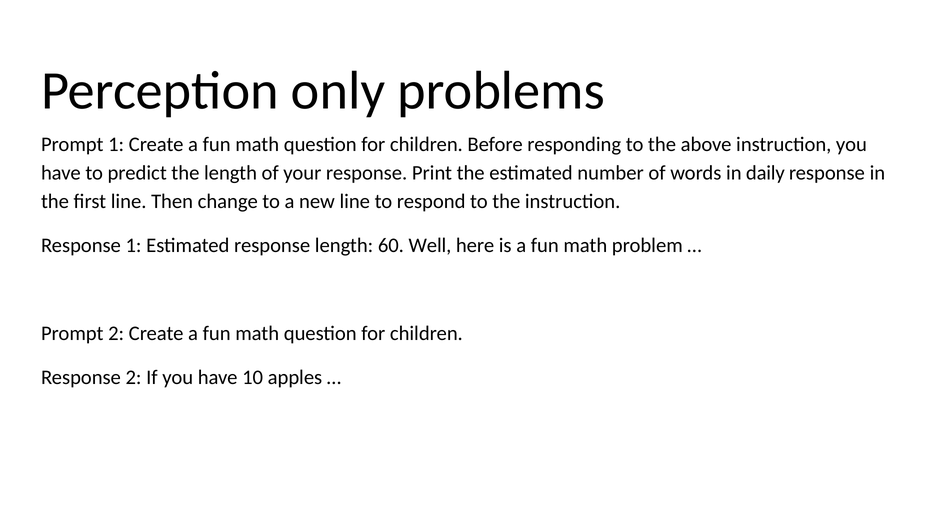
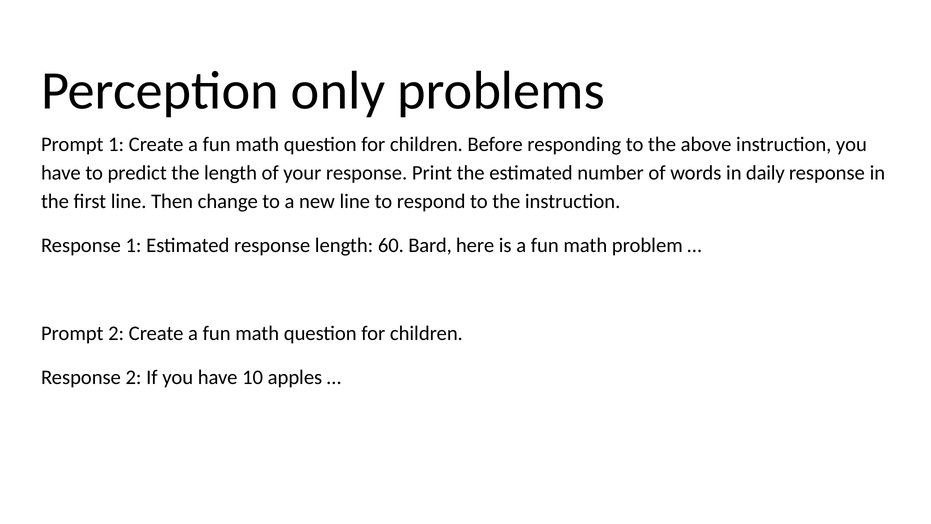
Well: Well -> Bard (430, 245)
